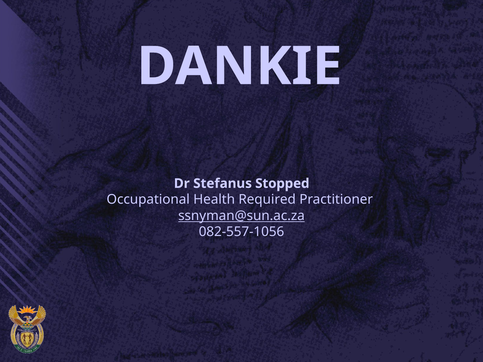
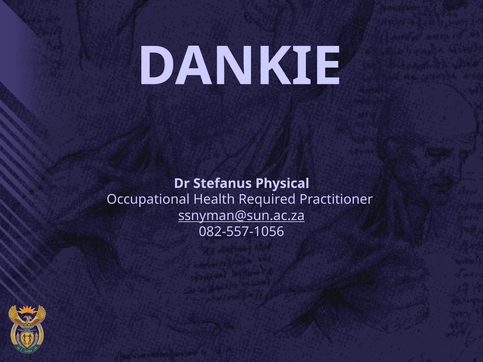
Stopped: Stopped -> Physical (282, 184)
